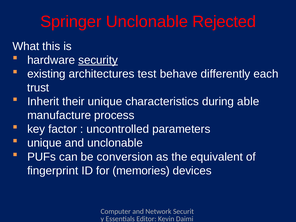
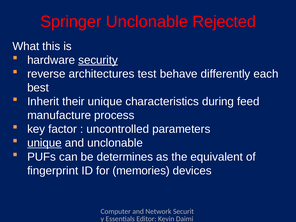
existing: existing -> reverse (46, 74)
trust: trust -> best (38, 88)
able: able -> feed (248, 102)
unique underline: none -> present (44, 143)
conversion: conversion -> determines (125, 157)
